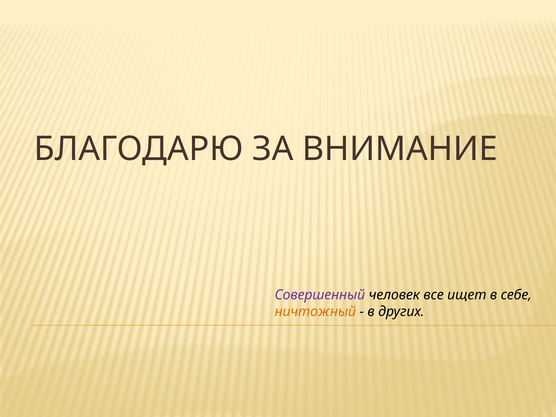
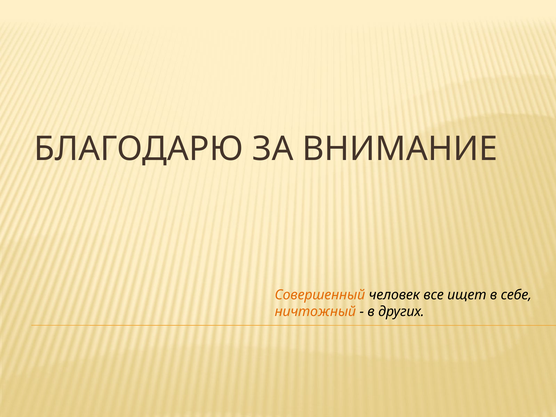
Совершенный colour: purple -> orange (320, 295)
